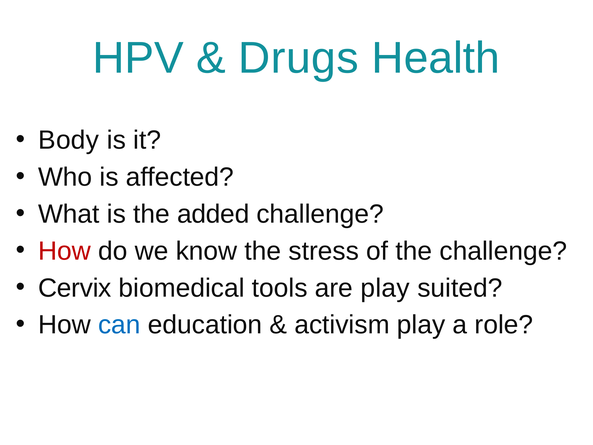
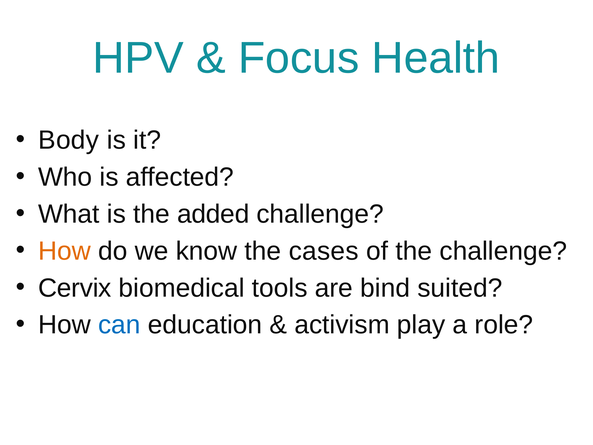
Drugs: Drugs -> Focus (299, 58)
How colour: red -> orange (64, 251)
stress: stress -> cases (324, 251)
are play: play -> bind (385, 288)
